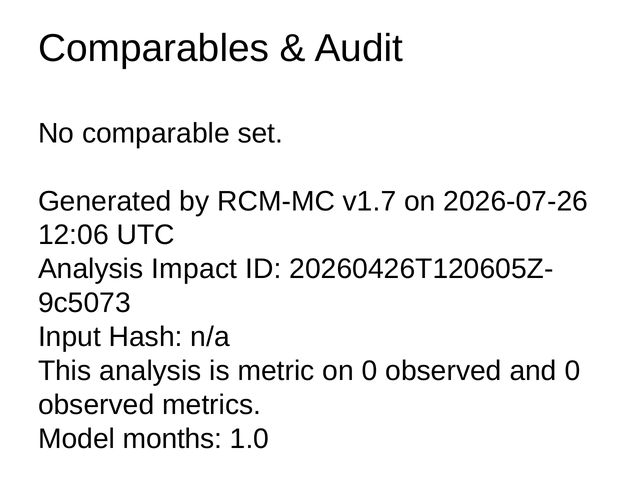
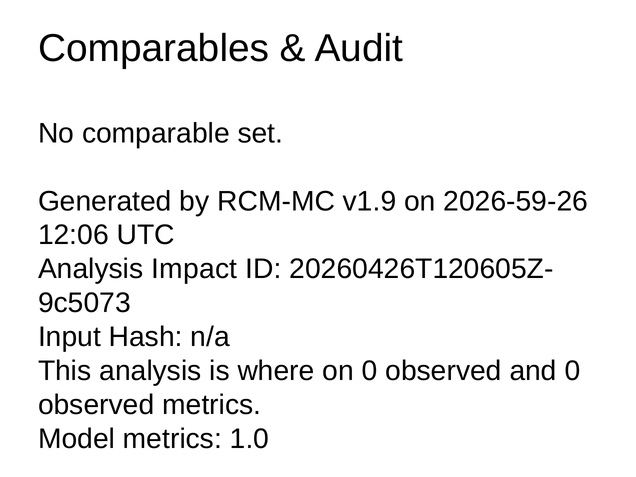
v1.7: v1.7 -> v1.9 (370, 201)
2026-07-26: 2026-07-26 -> 2026-59-26 (516, 201)
metric: metric -> where (276, 371)
Model months: months -> metrics (172, 439)
